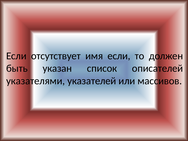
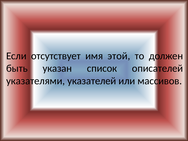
имя если: если -> этой (119, 56)
